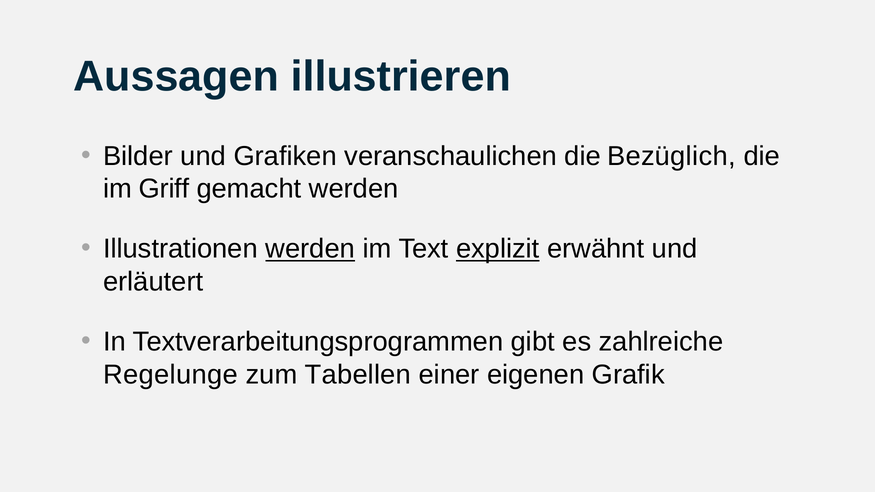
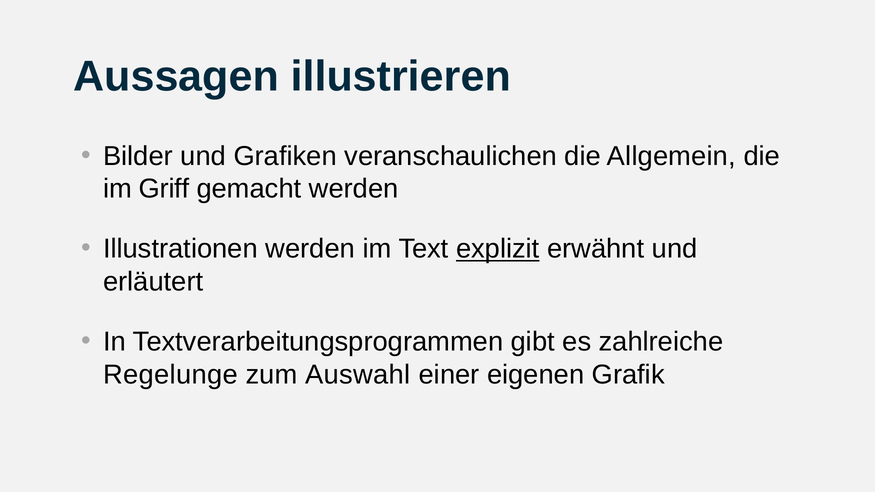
Bezüglich: Bezüglich -> Allgemein (671, 156)
werden underline: present -> none (310, 249)
Tabellen: Tabellen -> Auswahl (358, 375)
